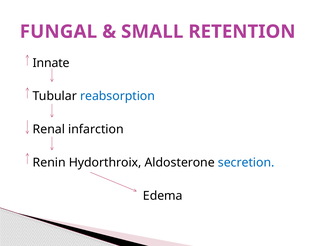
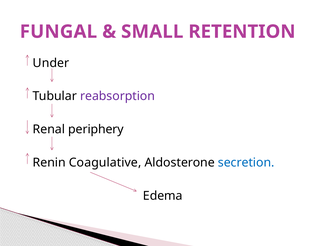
Innate: Innate -> Under (51, 63)
reabsorption colour: blue -> purple (118, 96)
infarction: infarction -> periphery (96, 129)
Hydorthroix: Hydorthroix -> Coagulative (105, 163)
